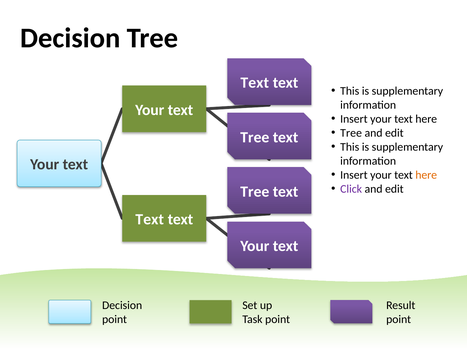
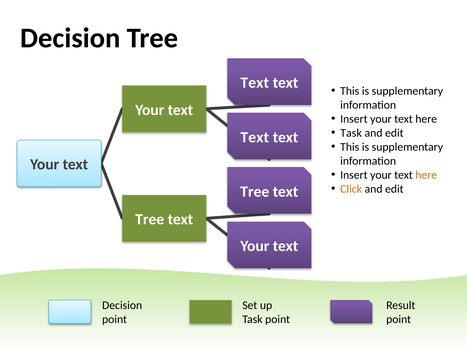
Tree: Tree -> Task (351, 133)
Tree: Tree -> Text (255, 137)
Click colour: purple -> orange (351, 189)
Text: Text -> Tree (150, 220)
